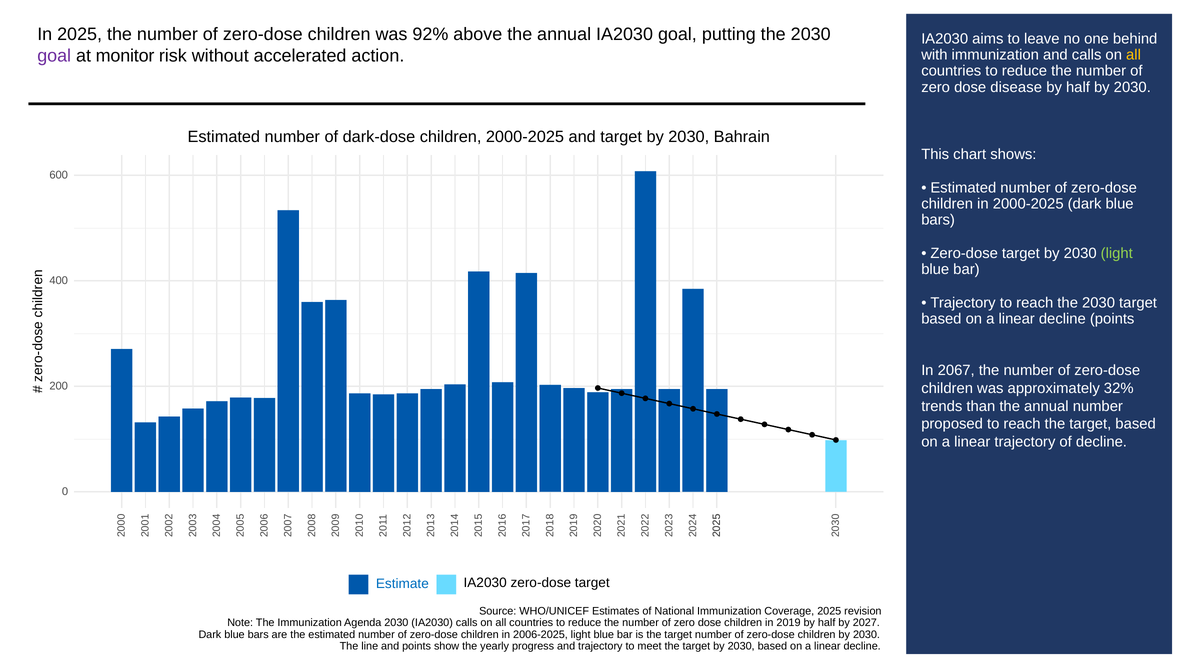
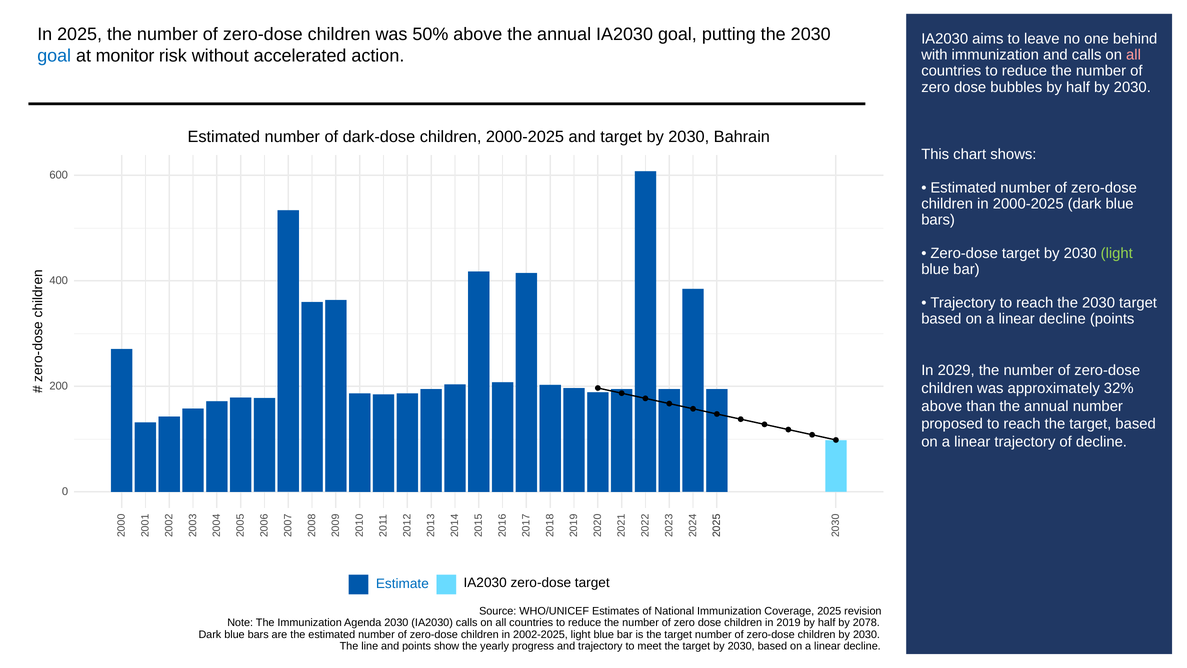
92%: 92% -> 50% (430, 34)
goal colour: purple -> blue (54, 56)
all colour: yellow -> pink (1134, 55)
disease: disease -> bubbles (1016, 87)
2067: 2067 -> 2029 (956, 370)
trends: trends -> above (942, 406)
2027: 2027 -> 2078 (866, 623)
2006-2025: 2006-2025 -> 2002-2025 (540, 634)
